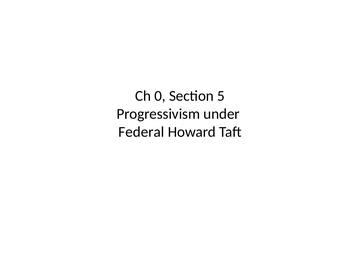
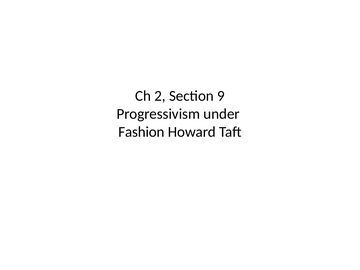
0: 0 -> 2 (160, 96)
5: 5 -> 9 (221, 96)
Federal: Federal -> Fashion (141, 132)
